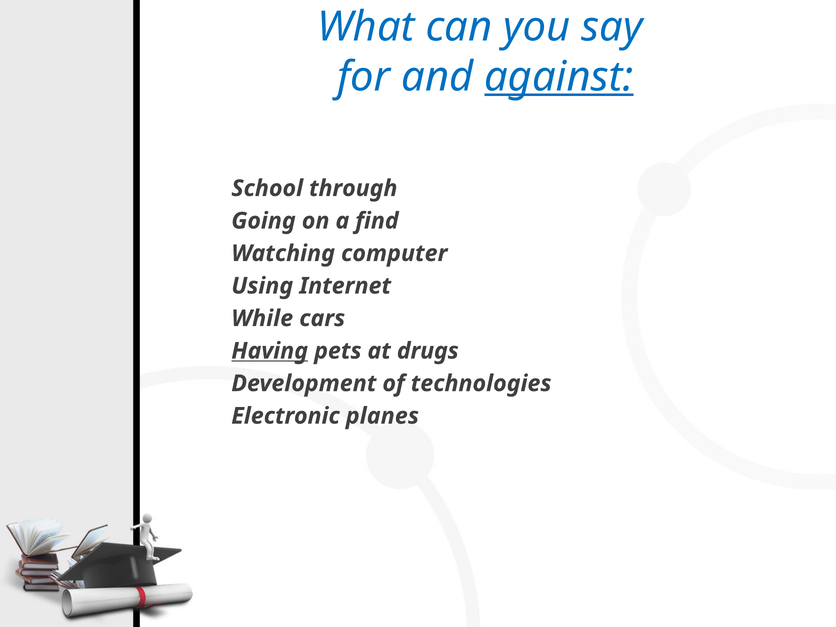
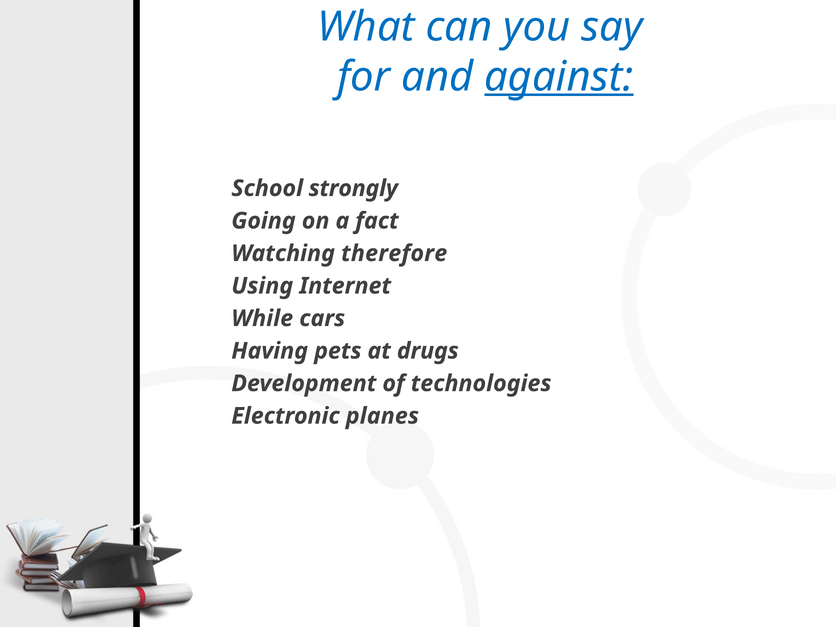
through: through -> strongly (353, 188)
find: find -> fact (377, 221)
computer: computer -> therefore (394, 253)
Having underline: present -> none (270, 351)
